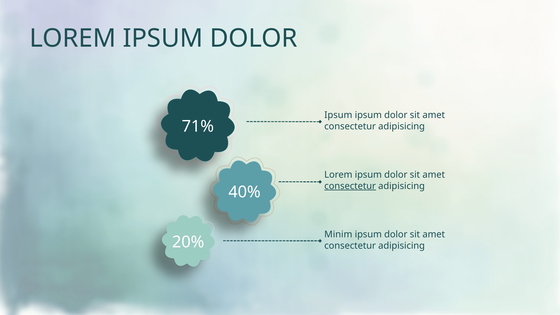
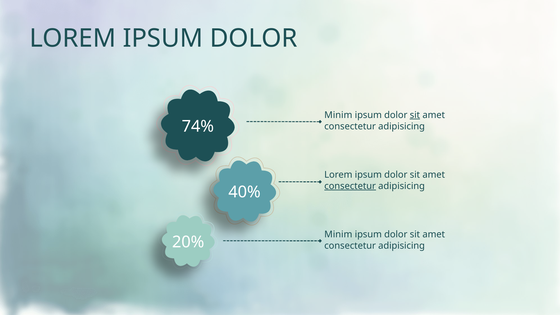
Ipsum: Ipsum -> Minim (338, 115)
sit underline: none -> present (415, 115)
71%: 71% -> 74% (198, 127)
